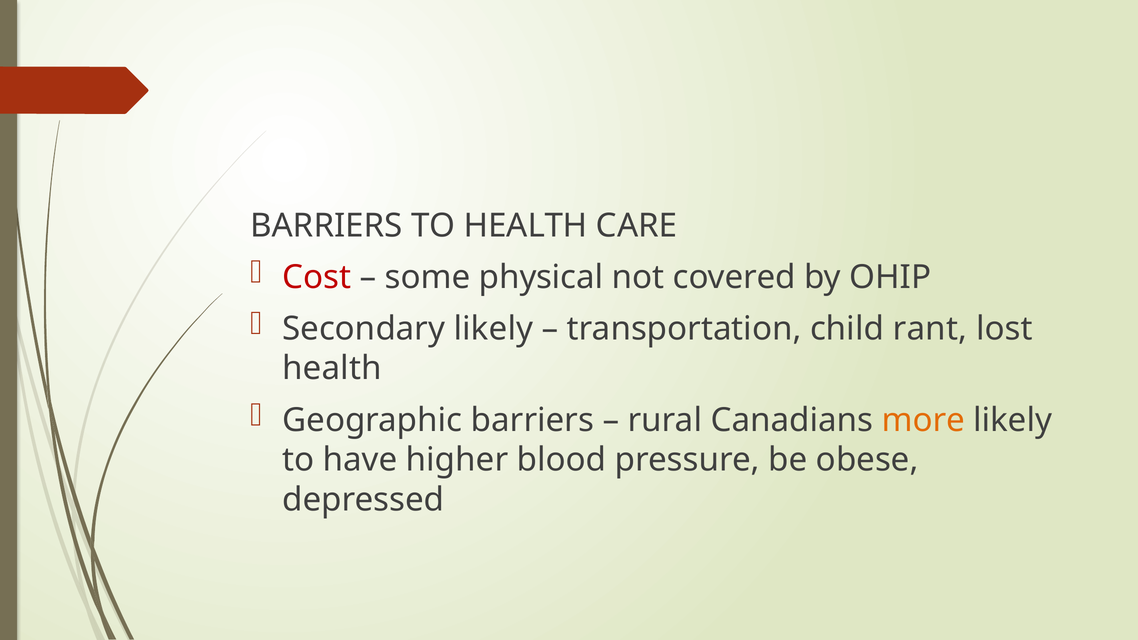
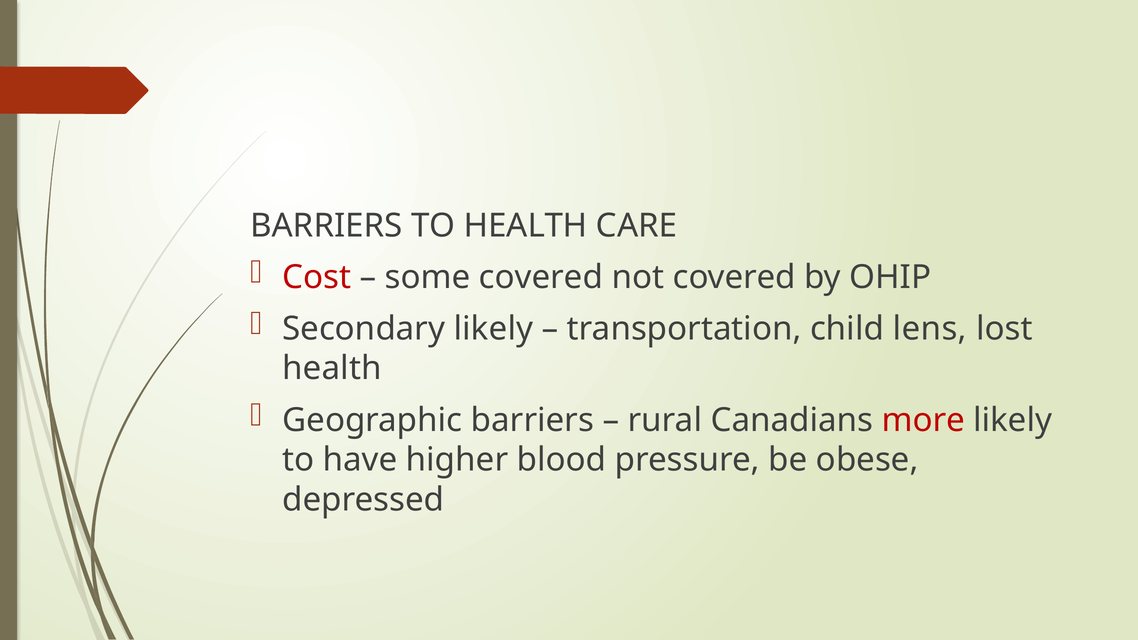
some physical: physical -> covered (541, 277)
rant: rant -> lens (930, 329)
more colour: orange -> red (923, 420)
